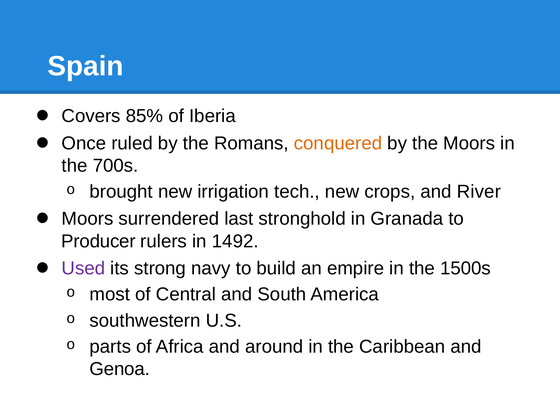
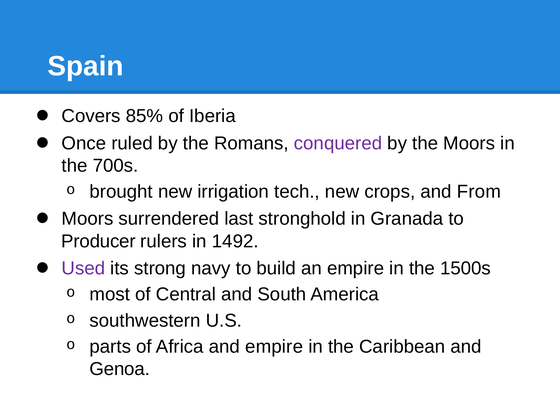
conquered colour: orange -> purple (338, 143)
River: River -> From (479, 192)
and around: around -> empire (274, 347)
